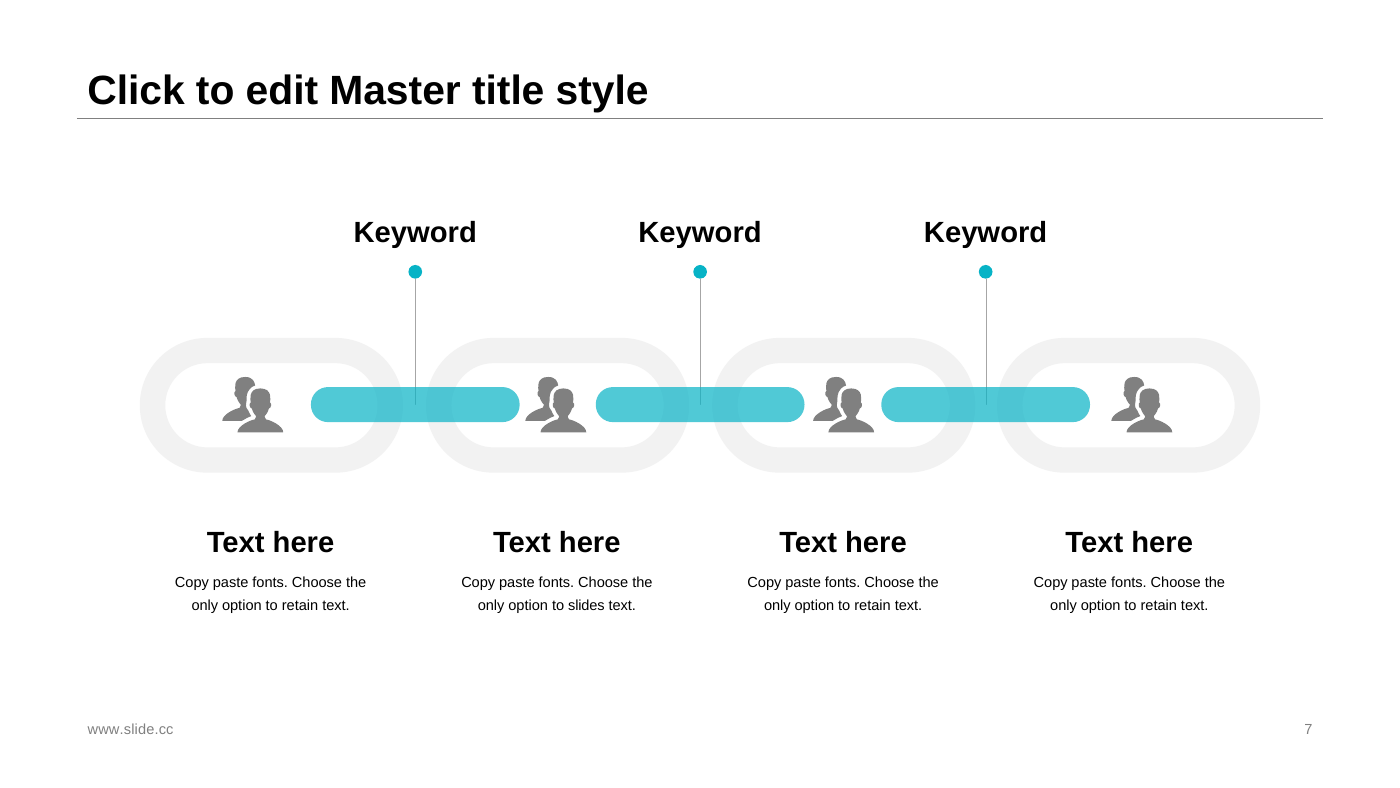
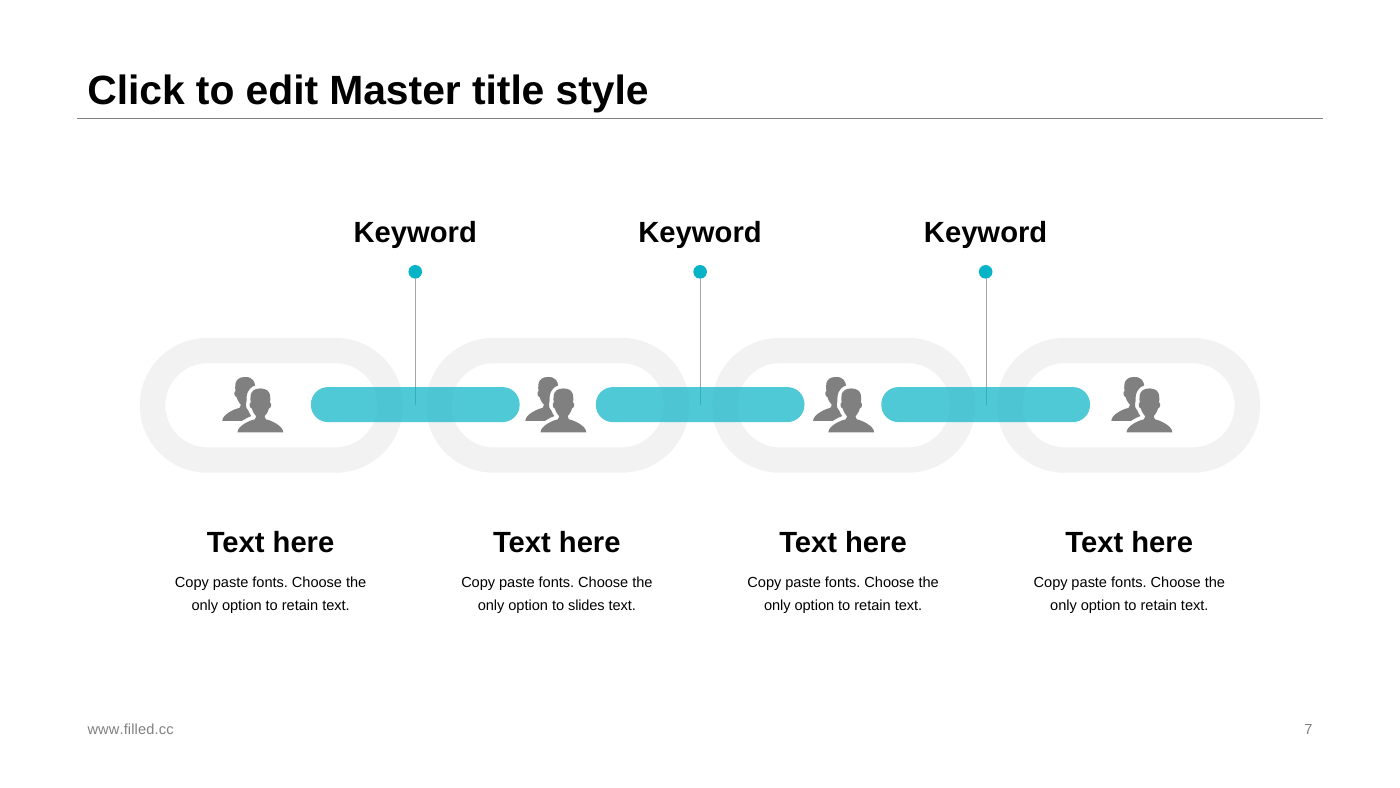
www.slide.cc: www.slide.cc -> www.filled.cc (131, 729)
